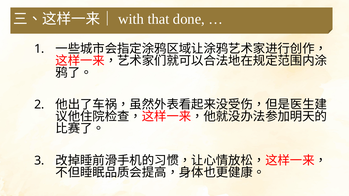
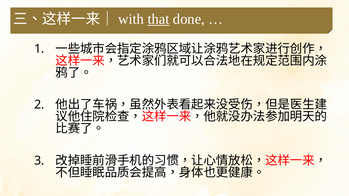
that underline: none -> present (159, 19)
